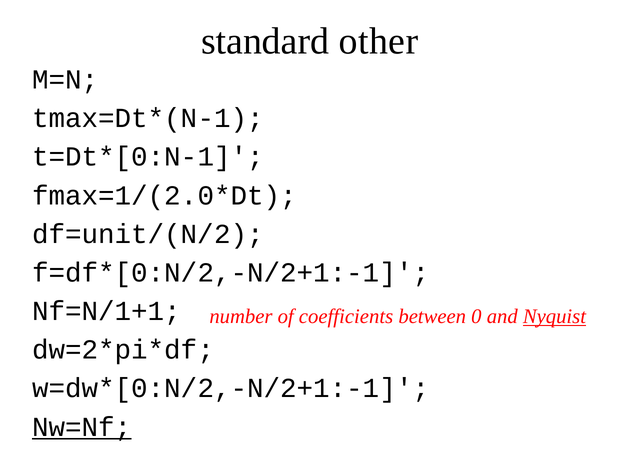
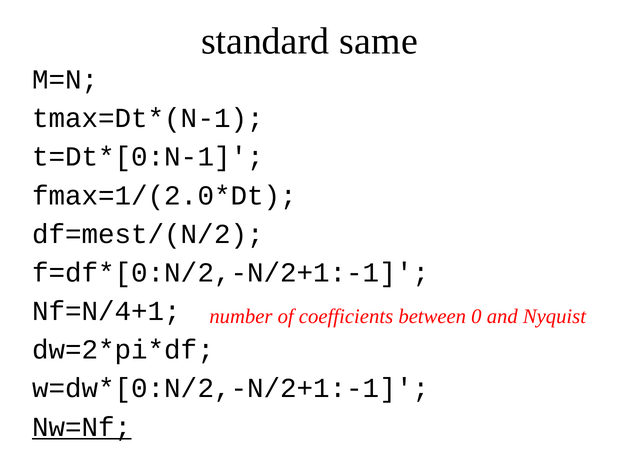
other: other -> same (379, 41)
df=unit/(N/2: df=unit/(N/2 -> df=mest/(N/2 (148, 234)
Nf=N/1+1: Nf=N/1+1 -> Nf=N/4+1 (106, 311)
Nyquist underline: present -> none (554, 317)
